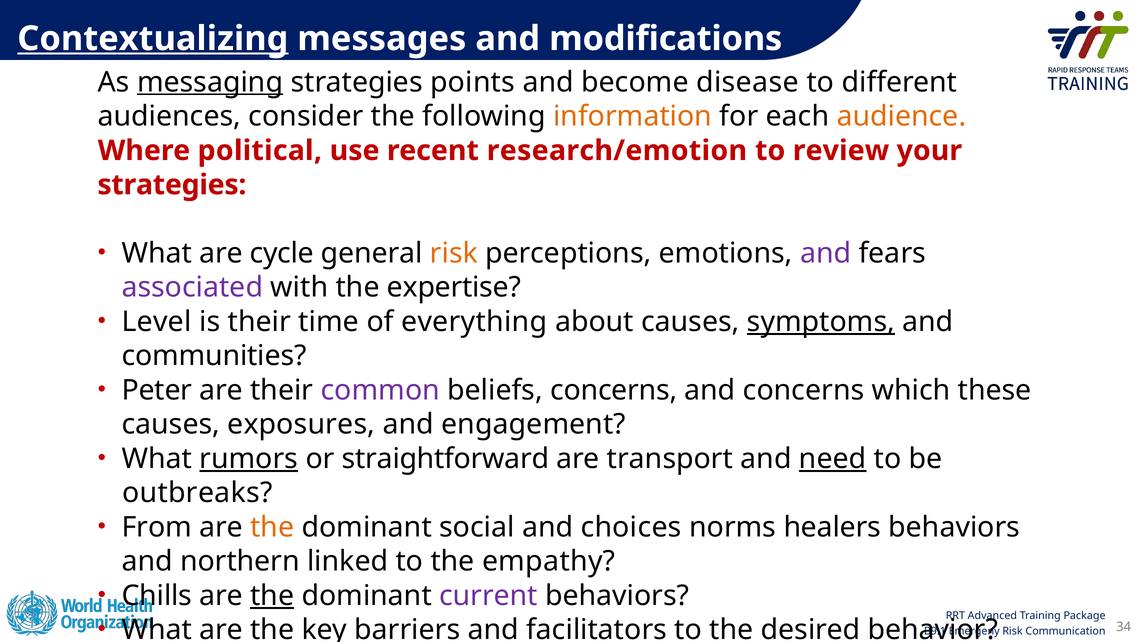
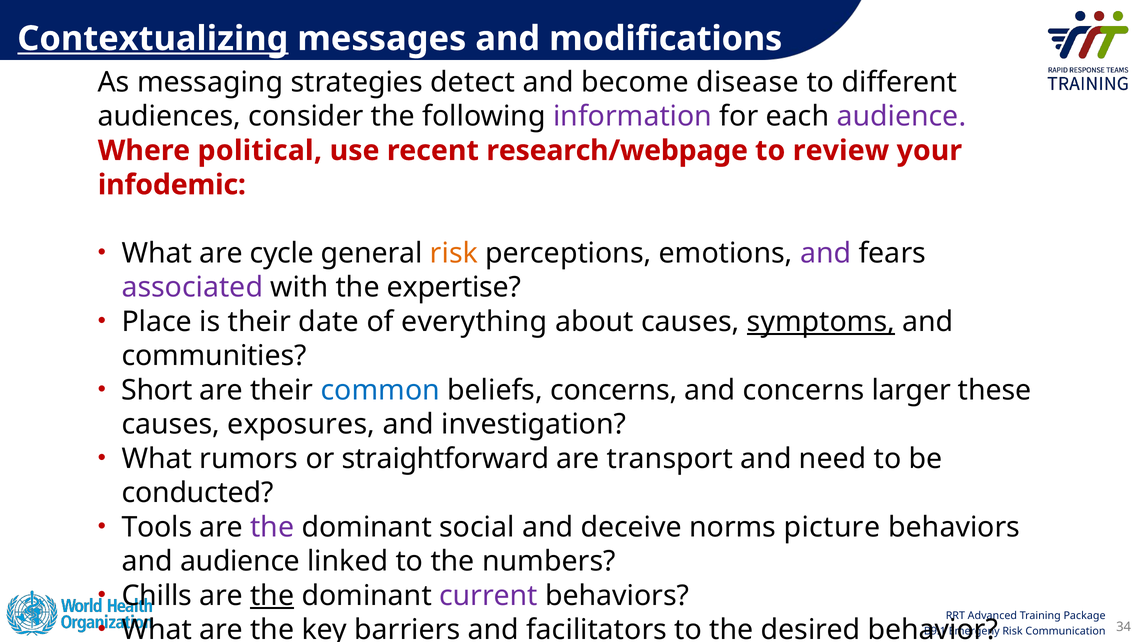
messaging underline: present -> none (210, 82)
points: points -> detect (473, 82)
information colour: orange -> purple (633, 116)
audience colour: orange -> purple (901, 116)
research/emotion: research/emotion -> research/webpage (617, 151)
strategies: strategies -> infodemic (172, 185)
Level: Level -> Place (157, 322)
time: time -> date (329, 322)
Peter: Peter -> Short (157, 390)
common colour: purple -> blue (380, 390)
which: which -> larger (911, 390)
engagement: engagement -> investigation (534, 424)
rumors underline: present -> none (249, 459)
need underline: present -> none (833, 459)
outbreaks: outbreaks -> conducted (198, 493)
From: From -> Tools (157, 527)
the colour: orange -> purple (272, 527)
choices: choices -> deceive (631, 527)
healers: healers -> picture (832, 527)
and northern: northern -> audience (240, 561)
empathy: empathy -> numbers (549, 561)
